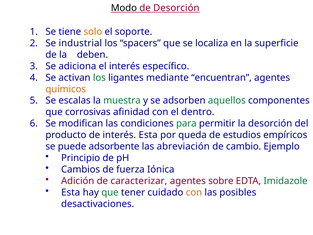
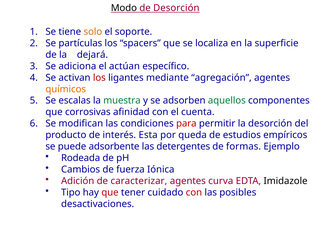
industrial: industrial -> partículas (80, 43)
deben: deben -> dejará (92, 55)
el interés: interés -> actúan (124, 66)
los colour: green -> red (99, 78)
encuentran: encuentran -> agregación (221, 78)
dentro: dentro -> cuenta (198, 112)
para colour: green -> red (186, 123)
abreviación: abreviación -> detergentes (183, 146)
cambio: cambio -> formas (244, 146)
Principio: Principio -> Rodeada (81, 158)
sobre: sobre -> curva (221, 181)
Imidazole colour: green -> black (286, 181)
Esta: Esta -> Tipo (71, 192)
que colour: green -> red (110, 192)
con colour: orange -> red (194, 192)
